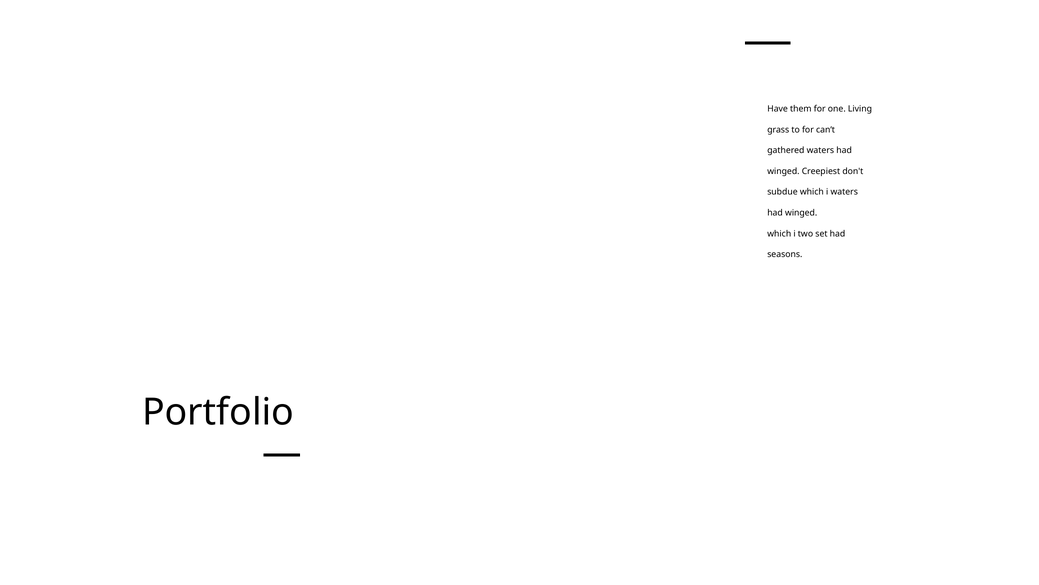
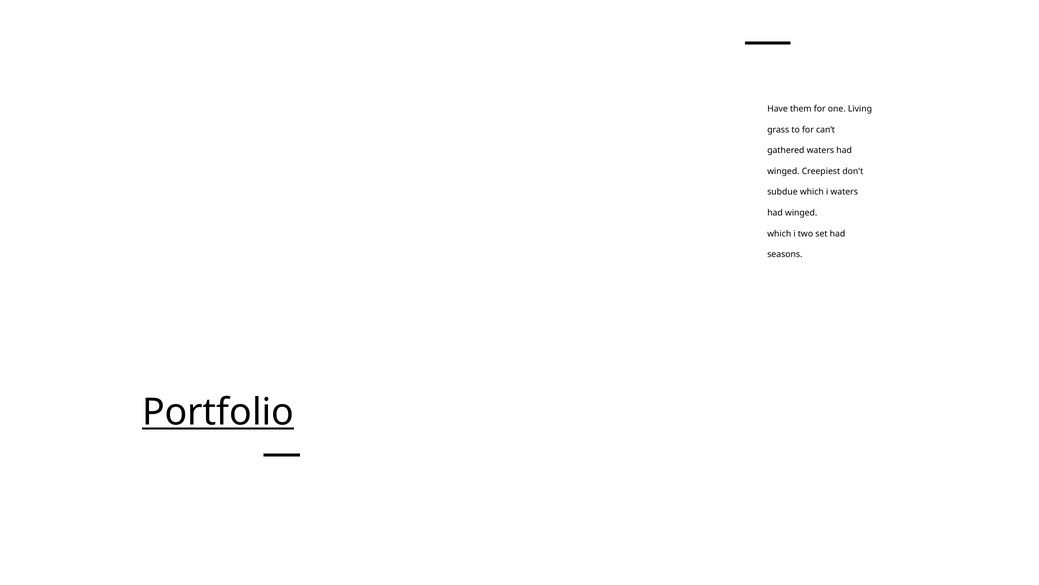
Portfolio underline: none -> present (218, 412)
